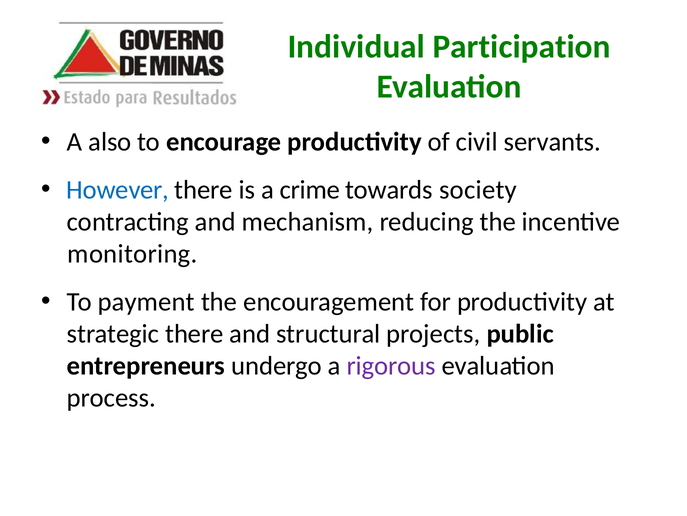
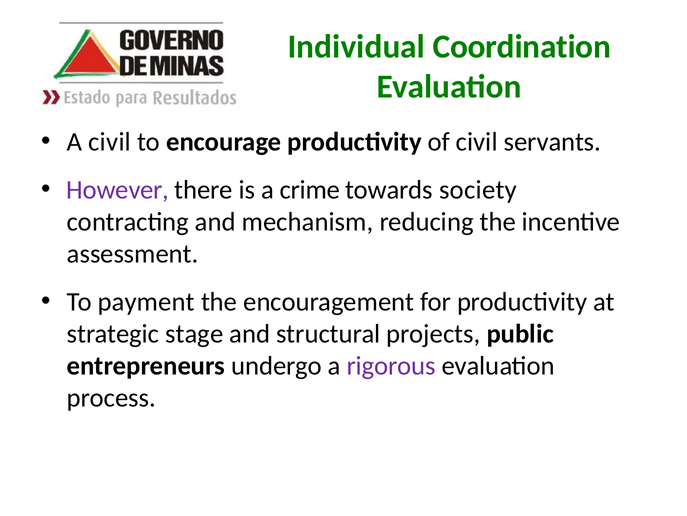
Participation: Participation -> Coordination (522, 46)
A also: also -> civil (110, 142)
However colour: blue -> purple (118, 190)
monitoring: monitoring -> assessment (133, 254)
strategic there: there -> stage (194, 334)
